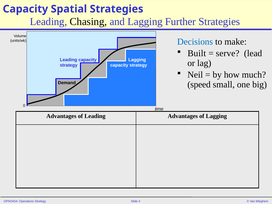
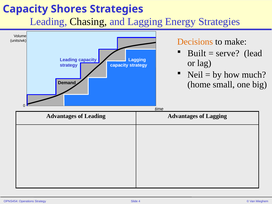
Spatial: Spatial -> Shores (69, 9)
Further: Further -> Energy (180, 22)
Decisions colour: blue -> orange (195, 42)
speed: speed -> home (199, 84)
